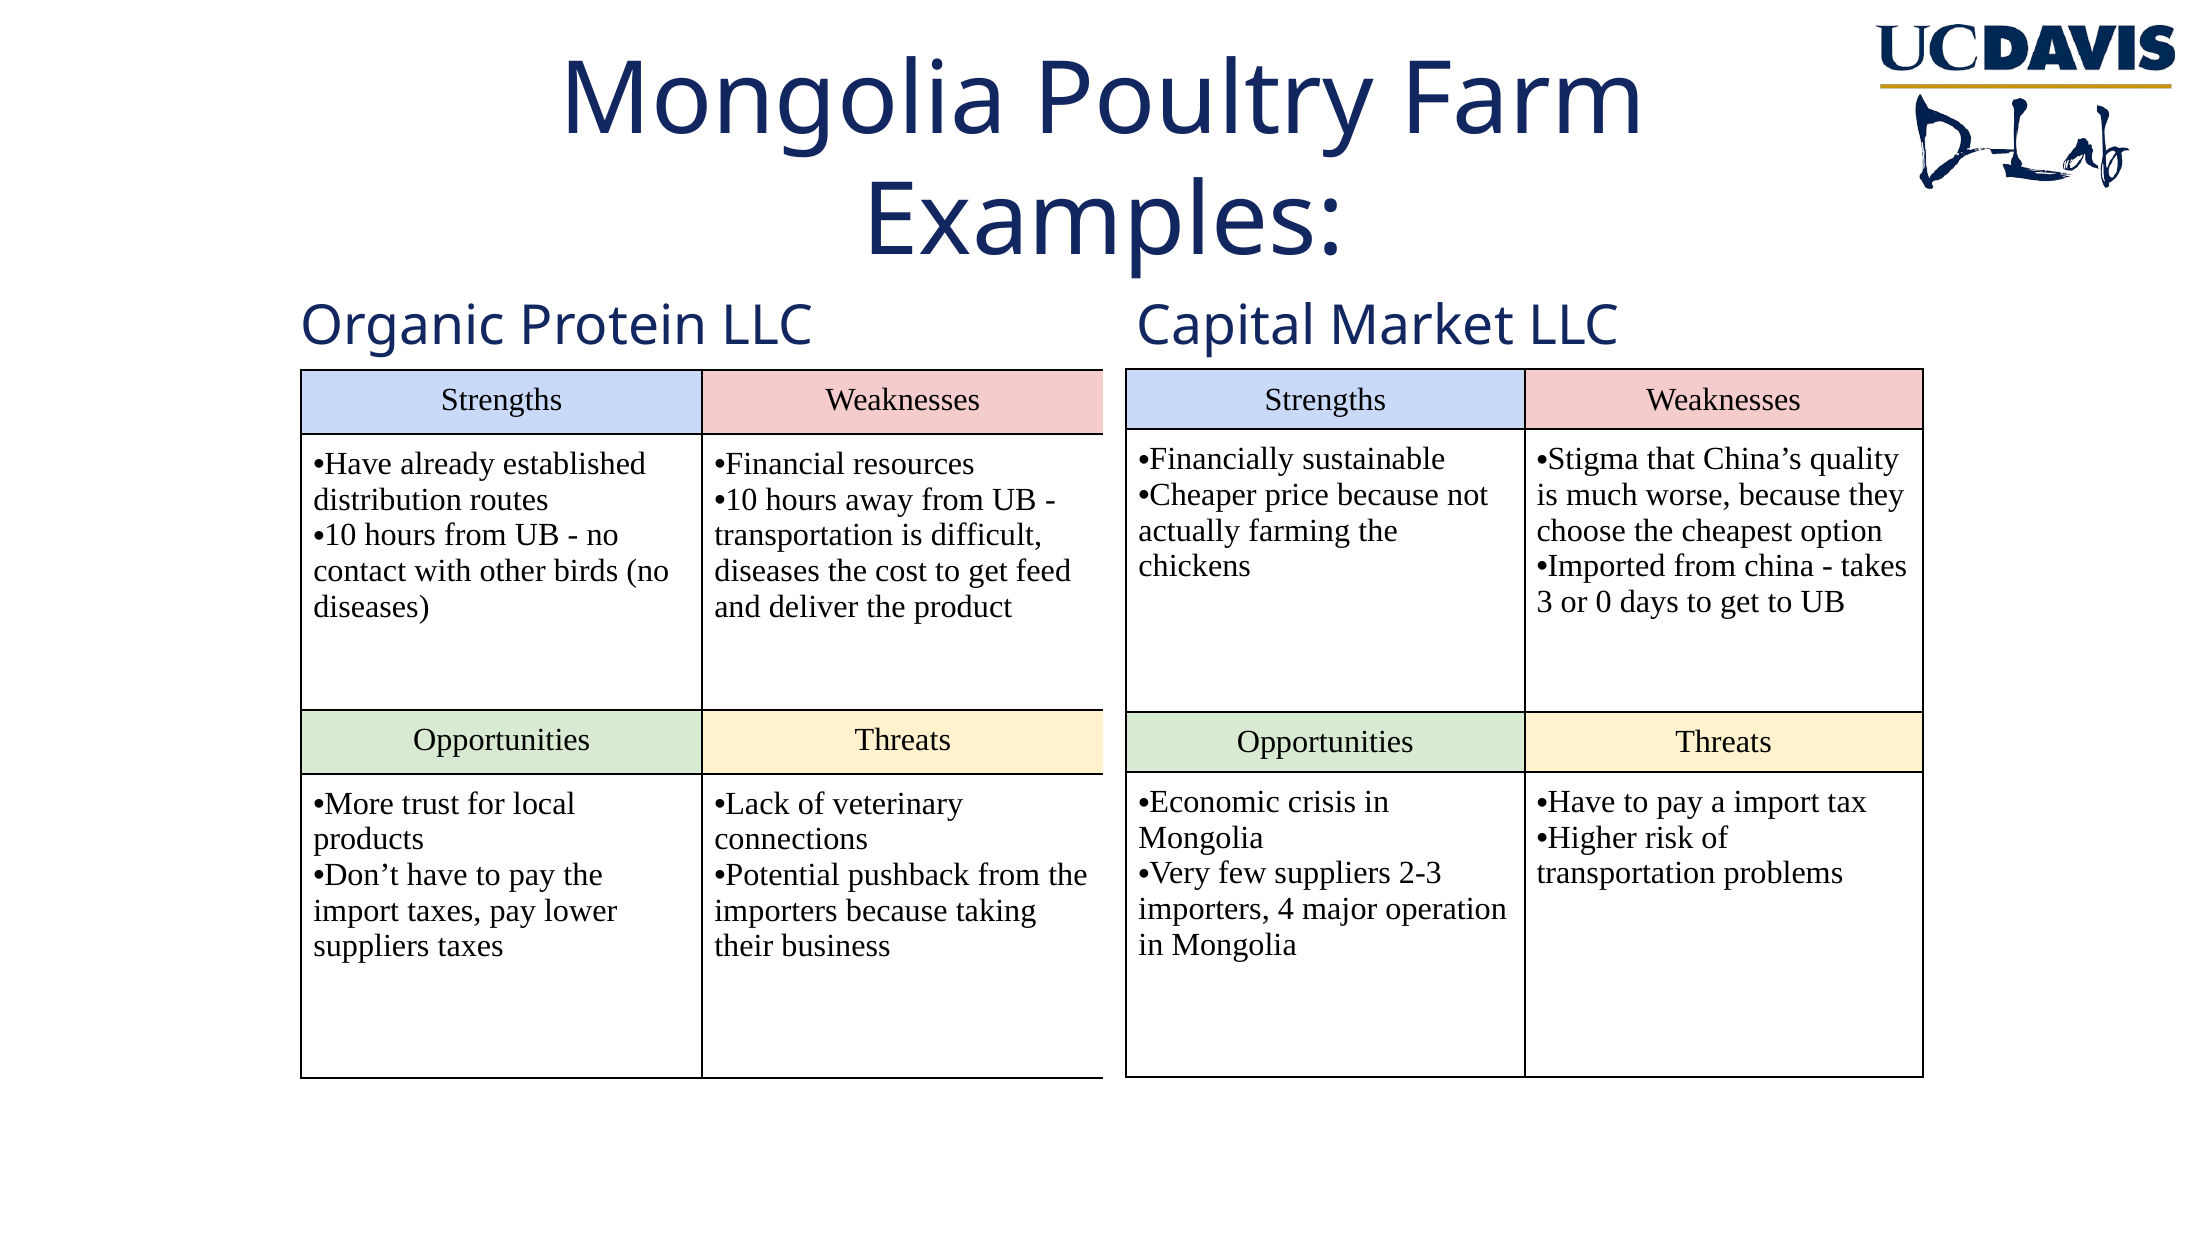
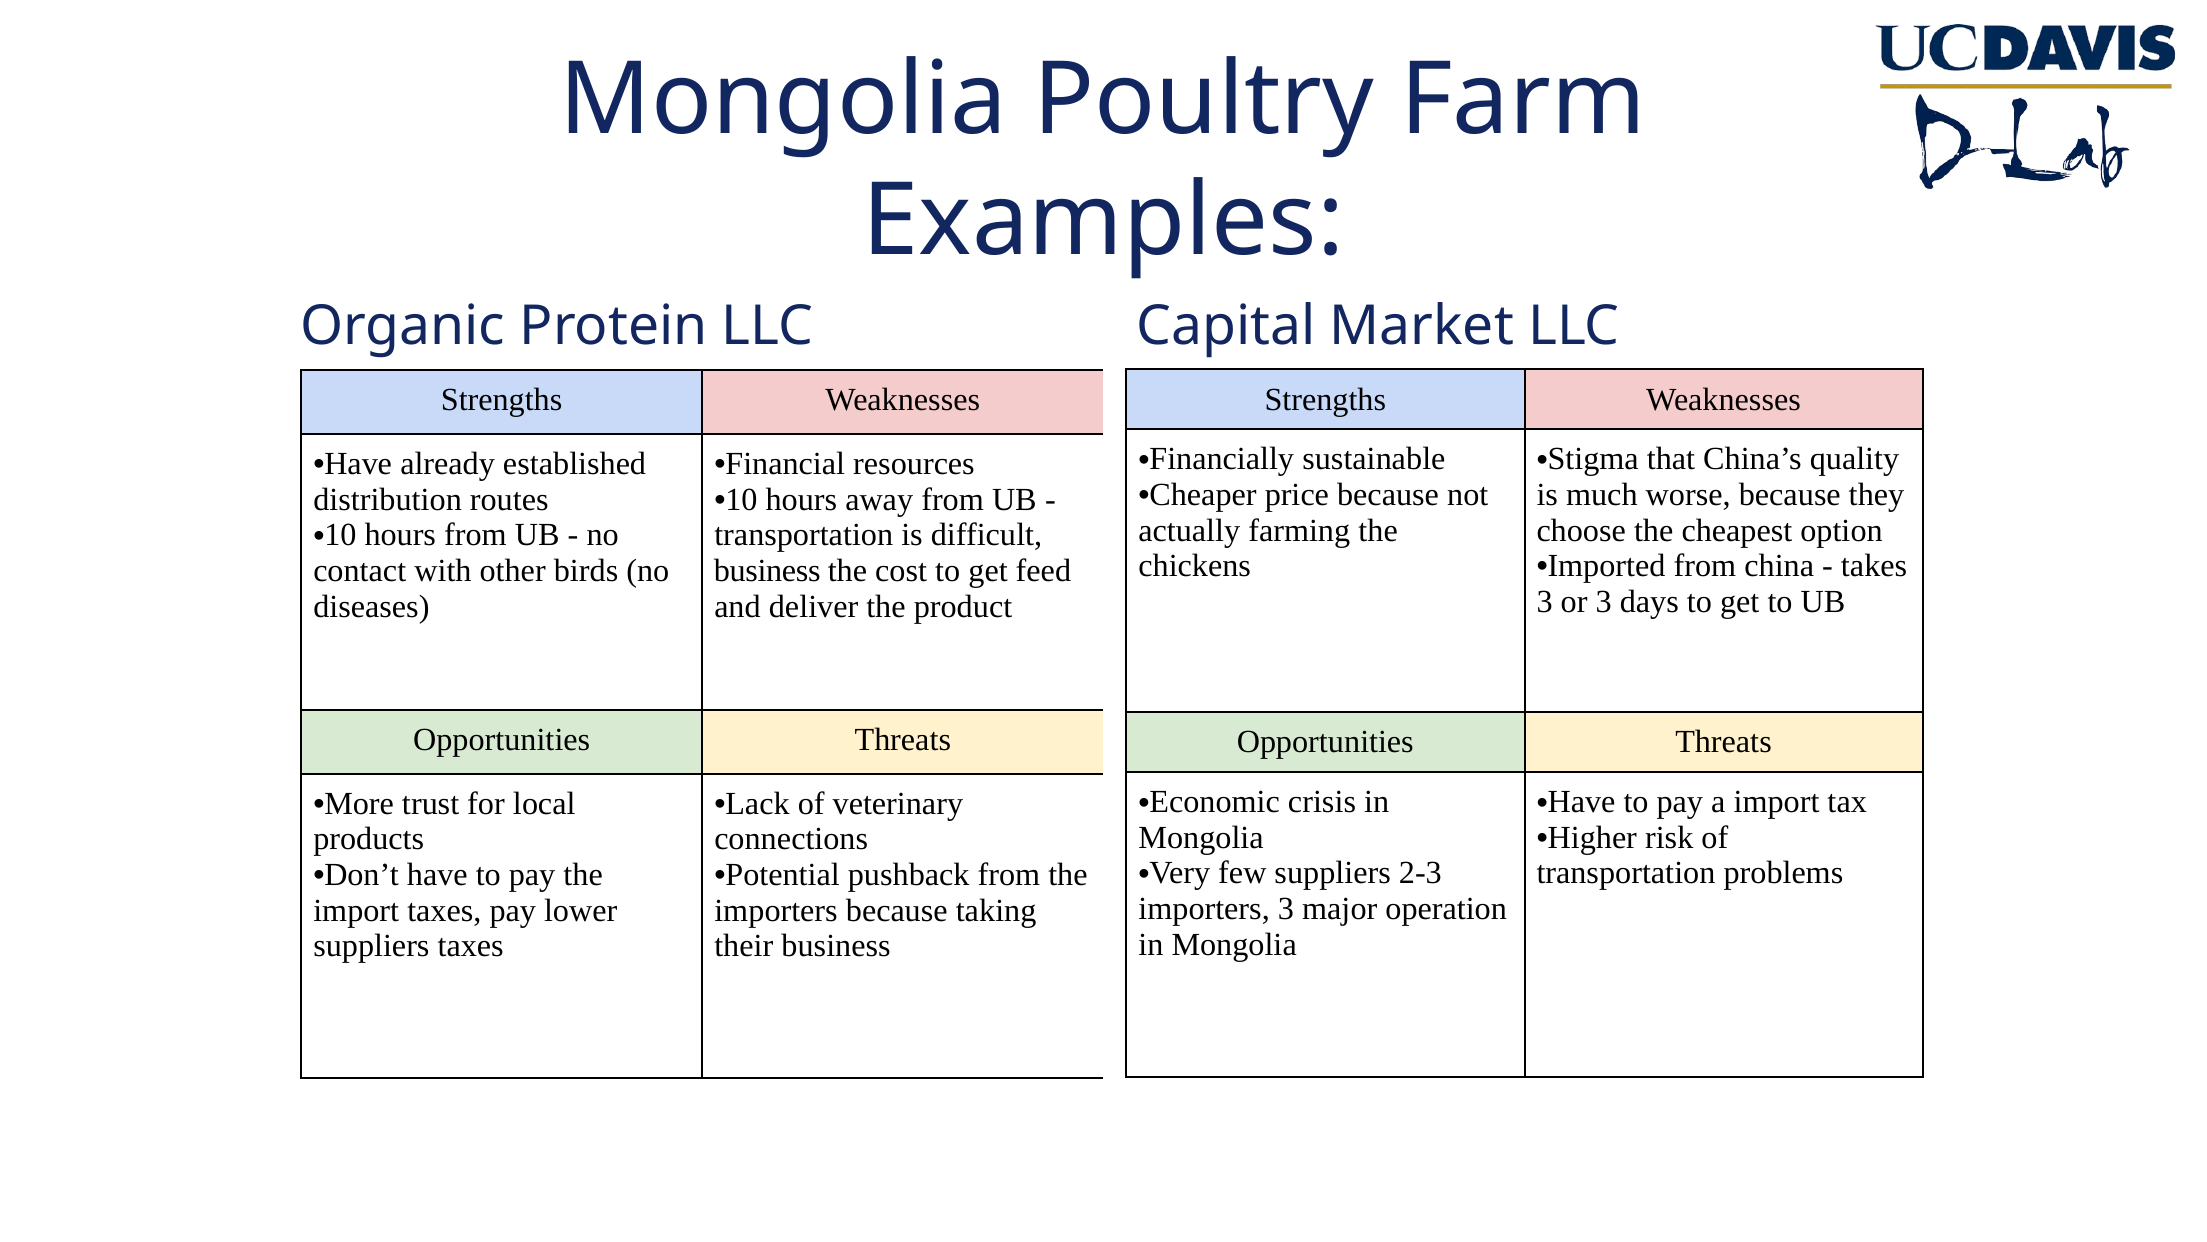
diseases: diseases -> business (767, 571)
or 0: 0 -> 3 (1604, 601)
importers 4: 4 -> 3 (1286, 908)
